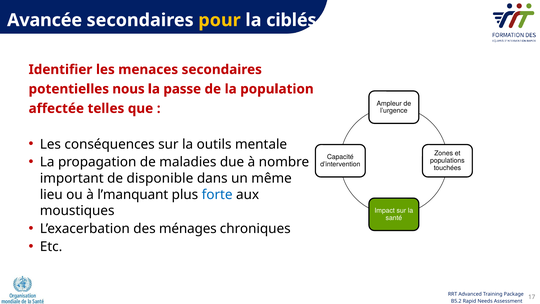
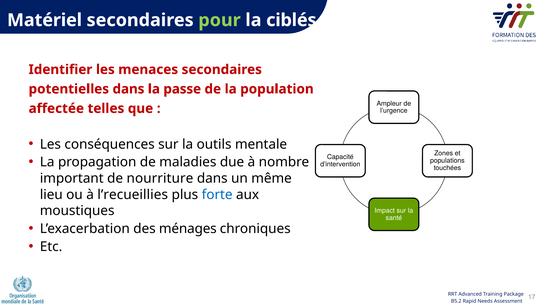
Avancée: Avancée -> Matériel (45, 20)
pour colour: yellow -> light green (220, 20)
potentielles nous: nous -> dans (128, 89)
disponible: disponible -> nourriture (160, 178)
l’manquant: l’manquant -> l’recueillies (133, 194)
